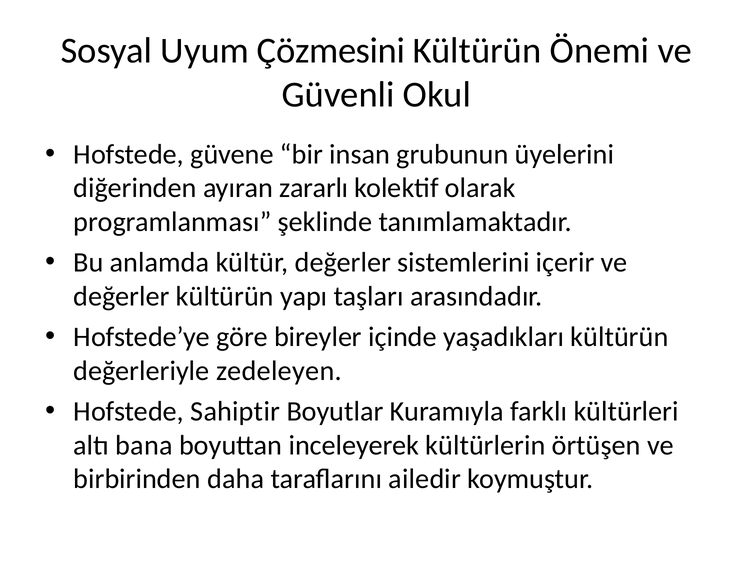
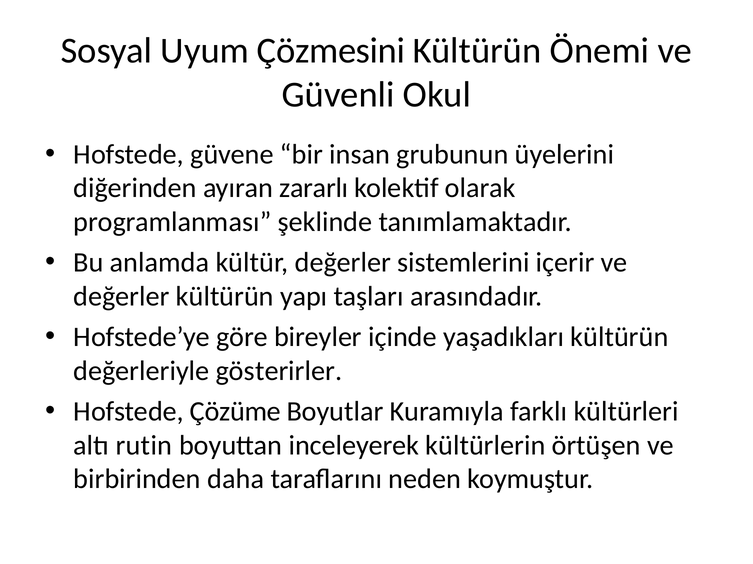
zedeleyen: zedeleyen -> gösterirler (279, 371)
Sahiptir: Sahiptir -> Çözüme (235, 412)
bana: bana -> rutin (144, 446)
ailedir: ailedir -> neden (425, 480)
